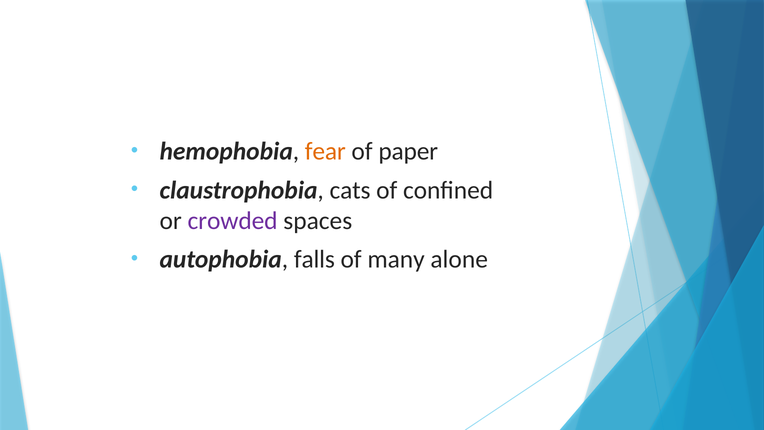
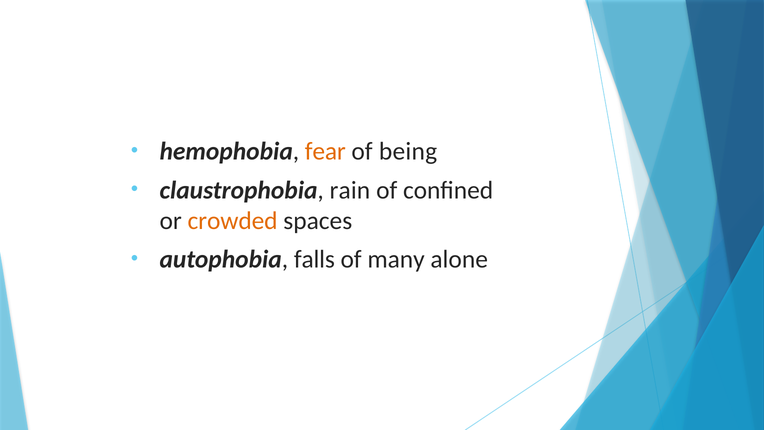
paper: paper -> being (408, 151)
cats: cats -> rain (350, 190)
crowded colour: purple -> orange (233, 221)
